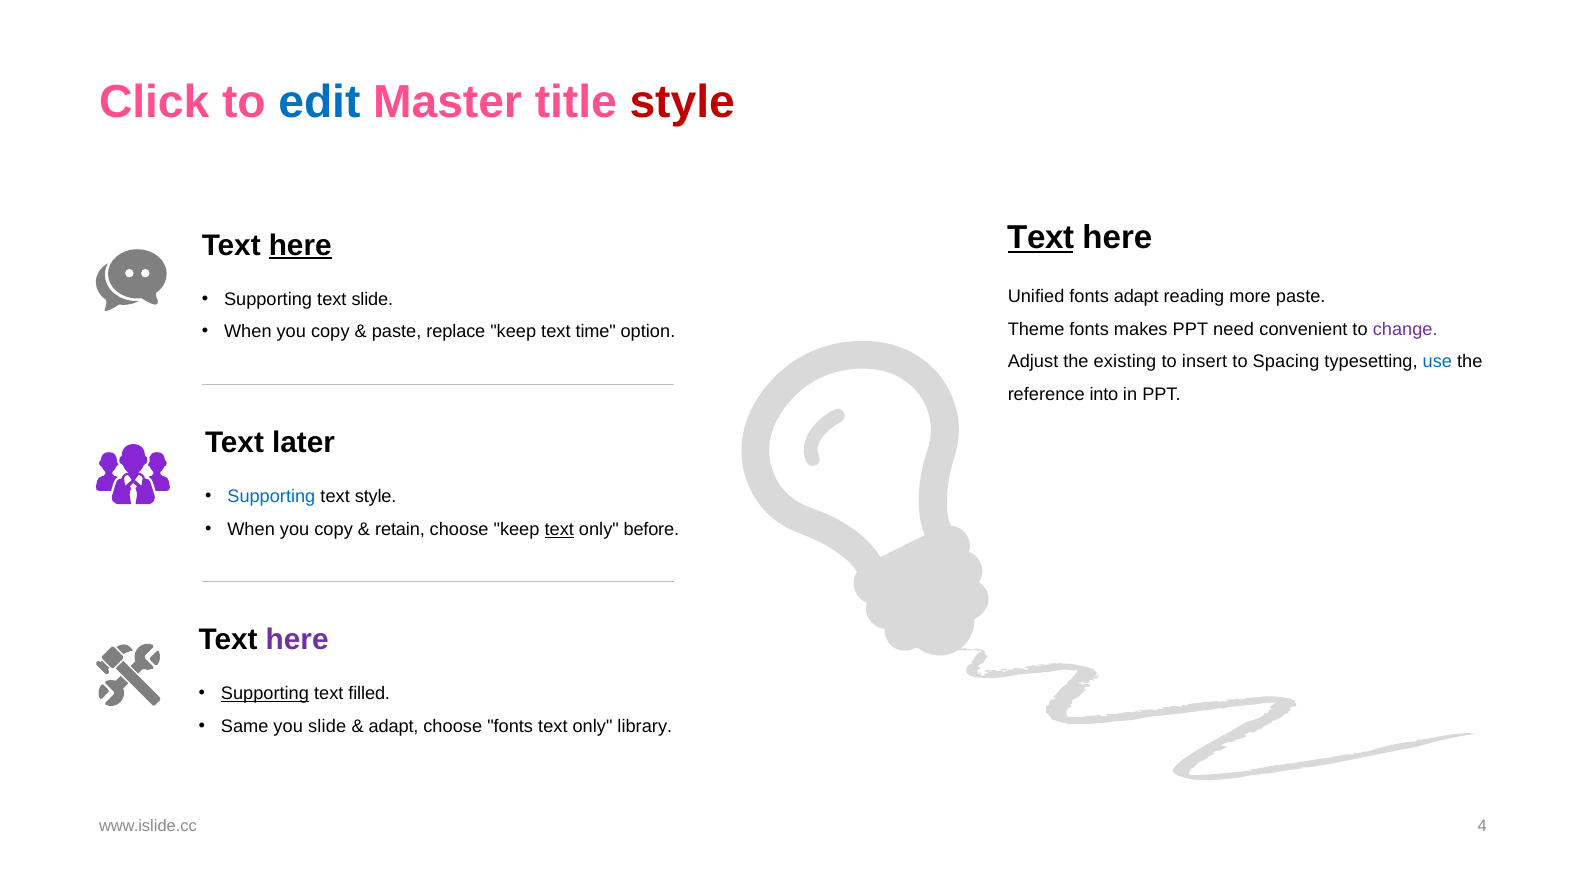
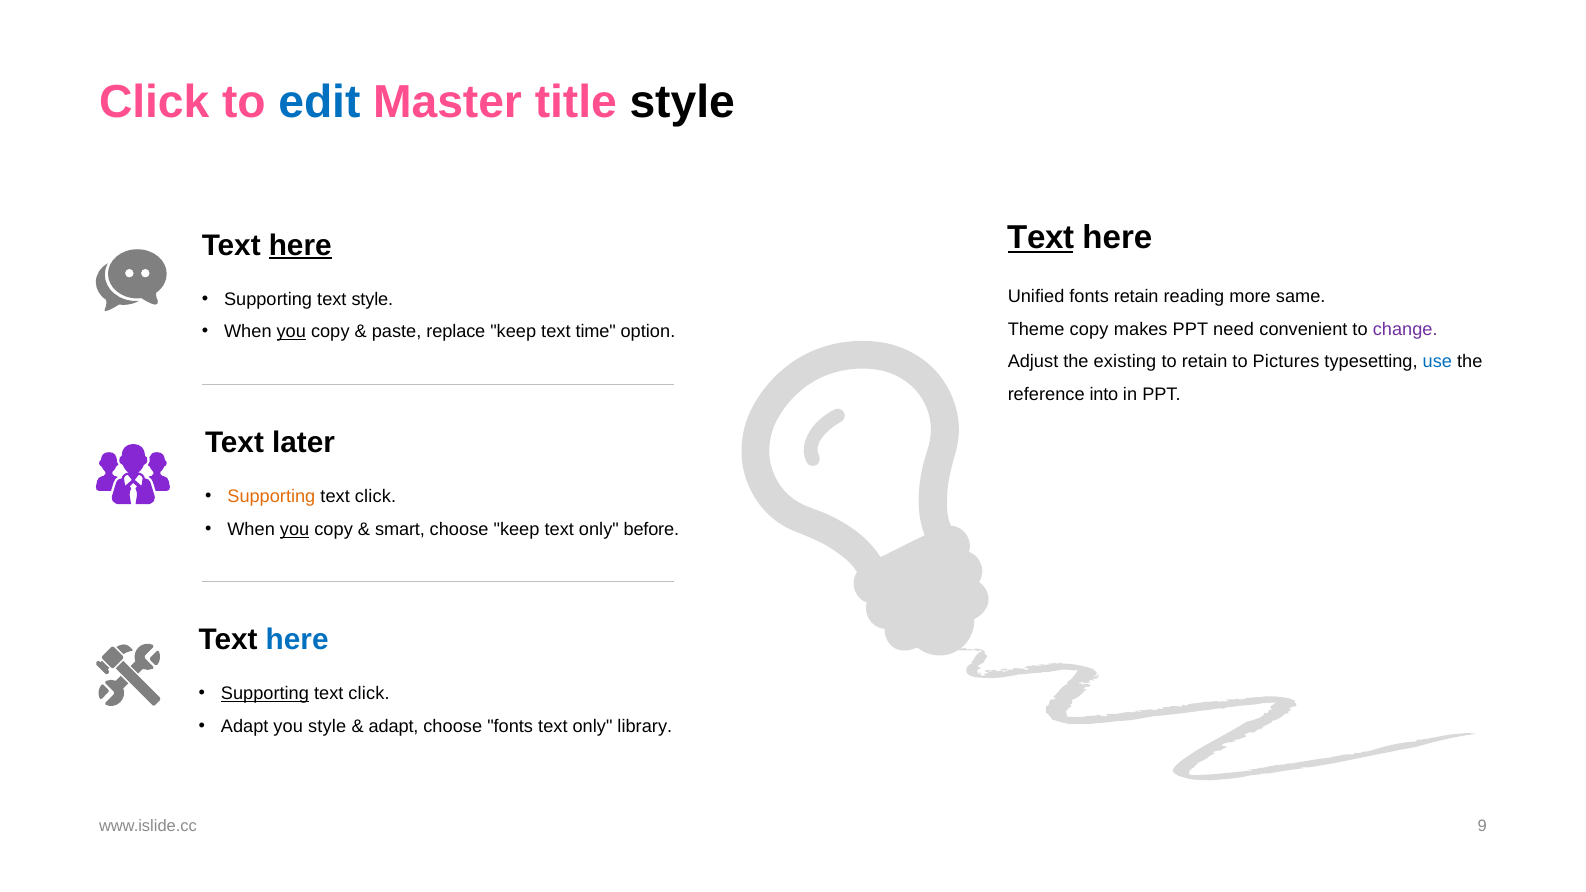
style colour: red -> black (682, 103)
fonts adapt: adapt -> retain (1136, 296)
more paste: paste -> same (1301, 296)
text slide: slide -> style (372, 299)
Theme fonts: fonts -> copy (1089, 329)
you underline: none -> present (291, 332)
to insert: insert -> retain (1205, 362)
Spacing: Spacing -> Pictures (1286, 362)
Supporting colour: blue -> orange (271, 497)
style: style -> click (375, 497)
you underline: none -> present (295, 529)
retain: retain -> smart (400, 529)
text underline: present -> none (559, 529)
here colour: purple -> blue (297, 640)
filled: filled -> click (369, 694)
Same: Same -> Adapt (245, 727)
you slide: slide -> style (327, 727)
4: 4 -> 9 (1482, 826)
